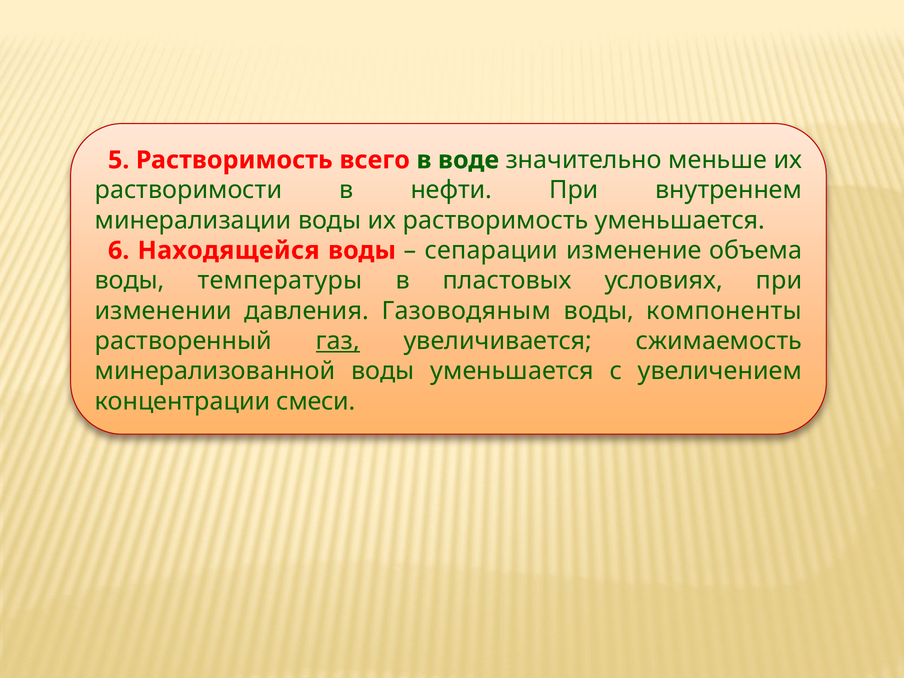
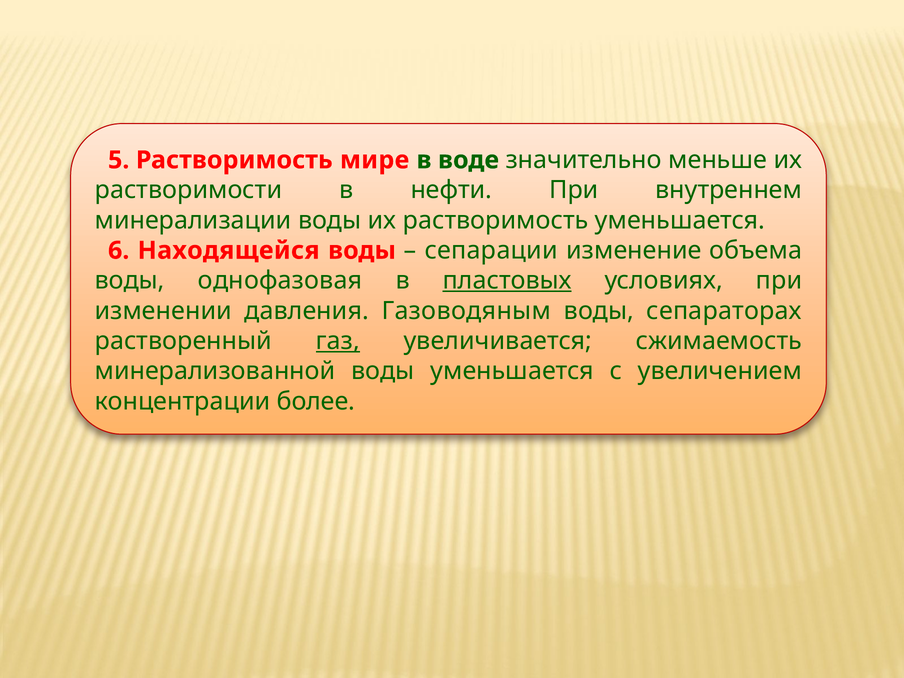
всего: всего -> мире (375, 160)
температуры: температуры -> однофазовая (280, 281)
пластовых underline: none -> present (507, 281)
компоненты: компоненты -> сепараторах (724, 311)
смеси: смеси -> более (316, 401)
